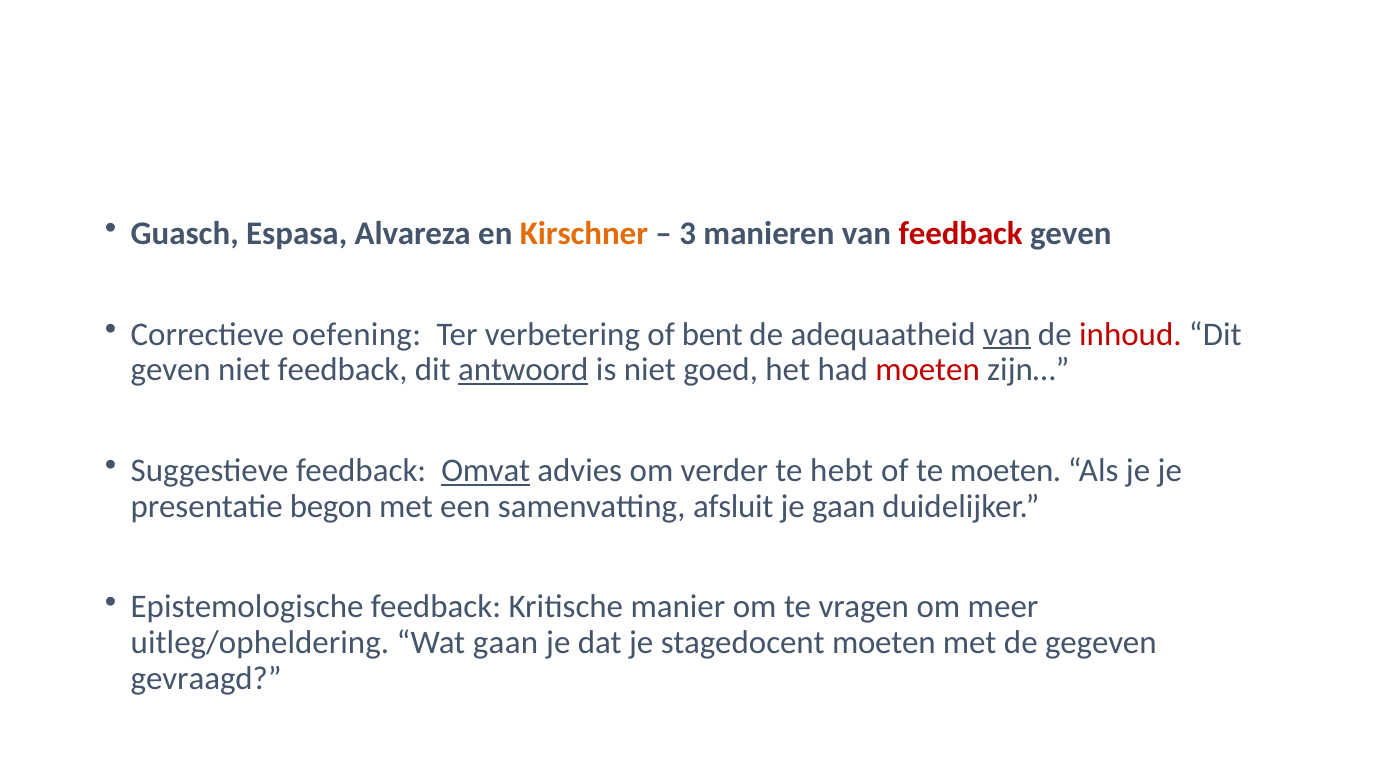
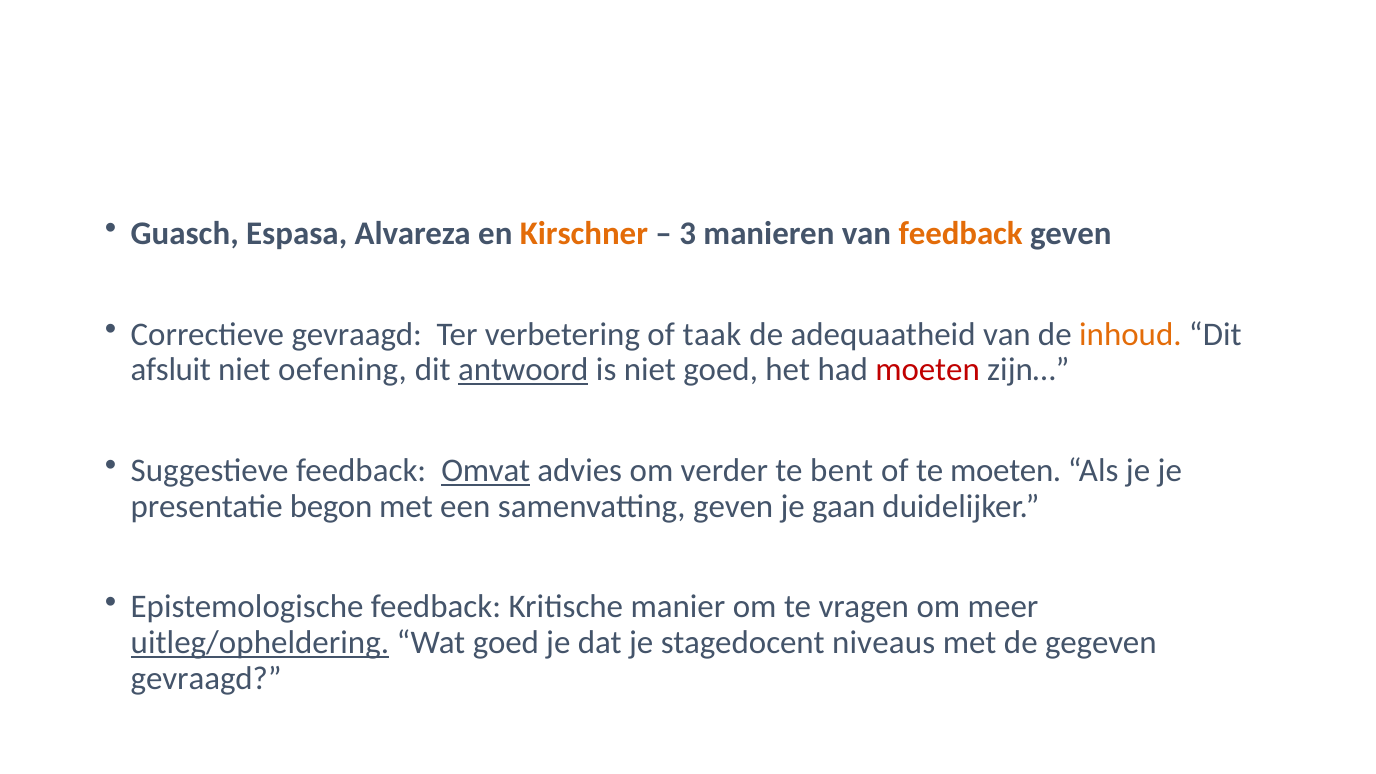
feedback colour: red -> orange (961, 233)
Correctieve oefening: oefening -> gevraagd (357, 334)
bent: bent -> taak (712, 334)
van underline: present -> none (1007, 334)
inhoud colour: red -> orange (1130, 334)
geven: geven -> afsluit (171, 370)
niet feedback: feedback -> oefening (342, 370)
hebt: hebt -> bent (842, 471)
samenvatting afsluit: afsluit -> geven (733, 506)
uitleg/opheldering underline: none -> present (260, 643)
Wat gaan: gaan -> goed (506, 643)
stagedocent moeten: moeten -> niveaus (884, 643)
